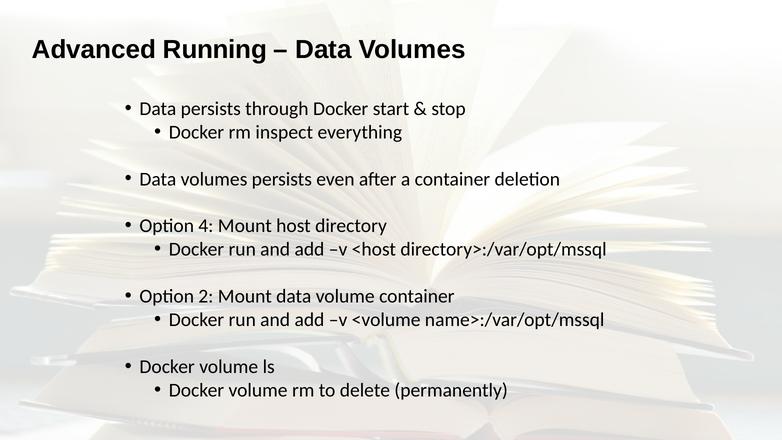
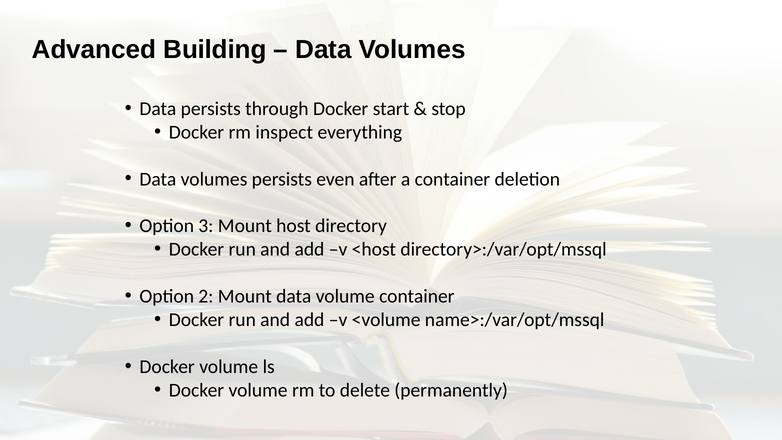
Running: Running -> Building (215, 49)
4: 4 -> 3 (206, 226)
